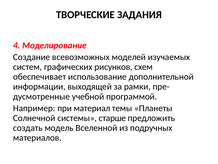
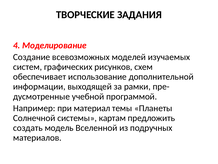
старше: старше -> картам (112, 118)
